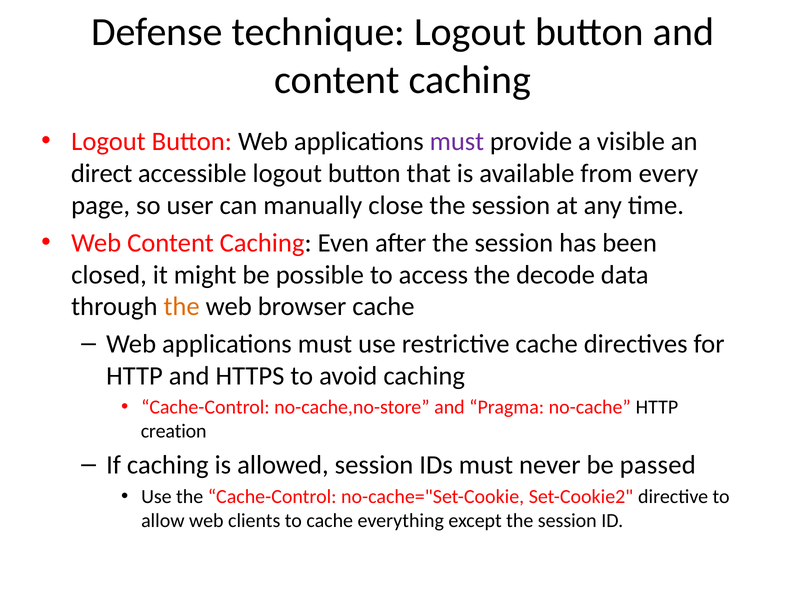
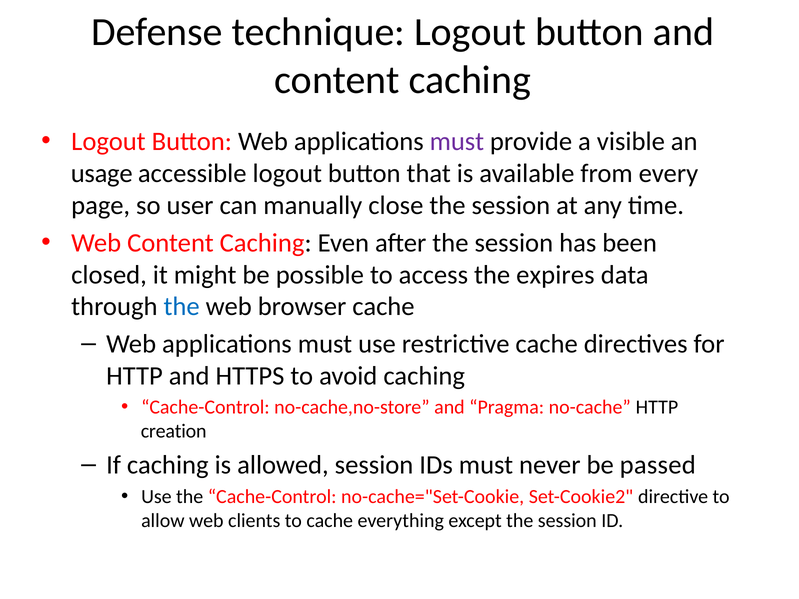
direct: direct -> usage (102, 174)
decode: decode -> expires (555, 275)
the colour: orange -> blue (182, 307)
